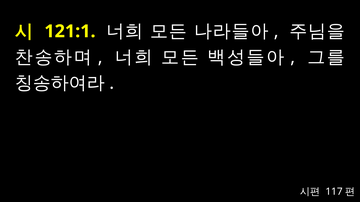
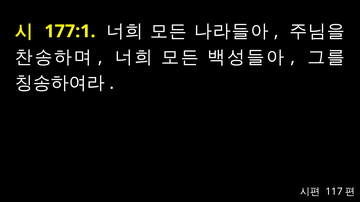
121:1: 121:1 -> 177:1 (70, 31)
